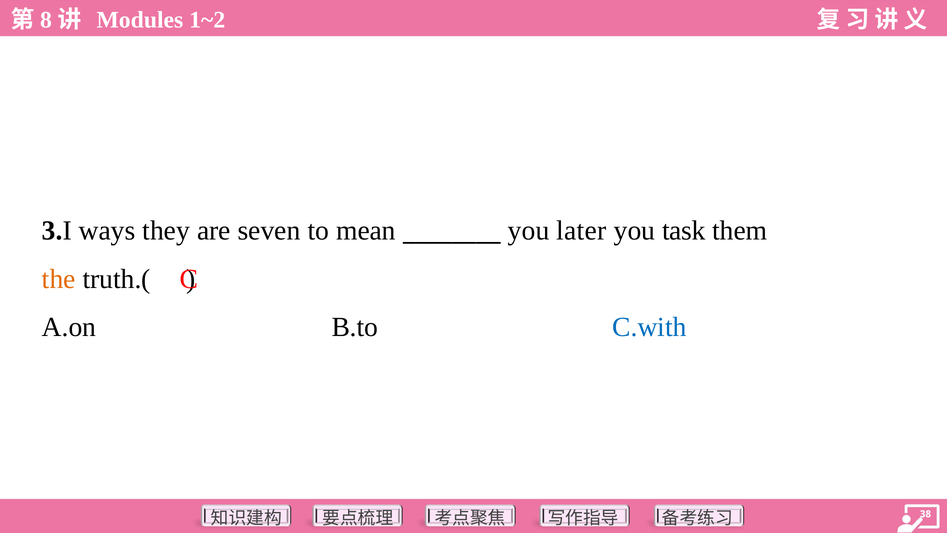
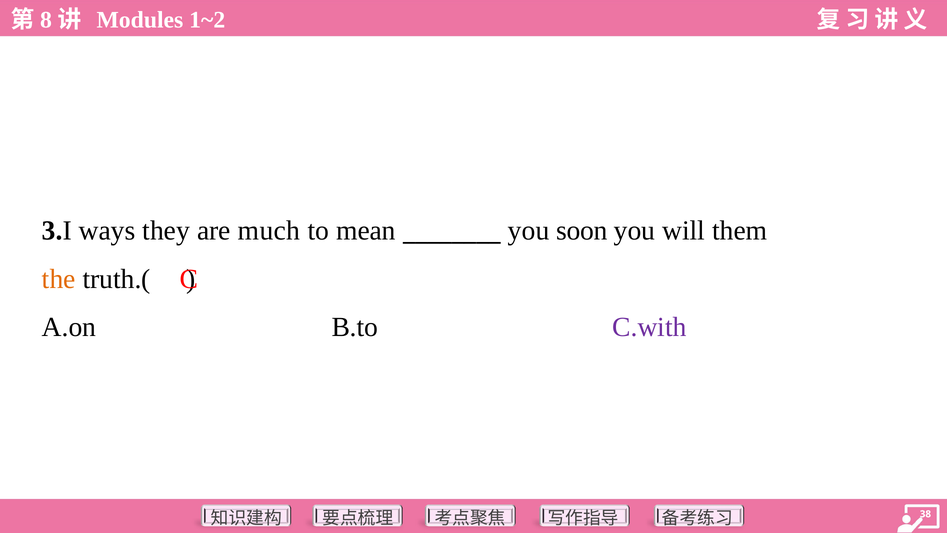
seven: seven -> much (269, 231)
later: later -> soon (582, 231)
task: task -> will (684, 231)
C.with colour: blue -> purple (649, 327)
